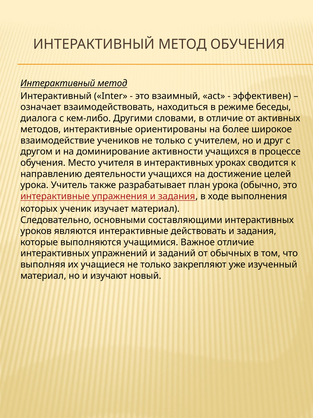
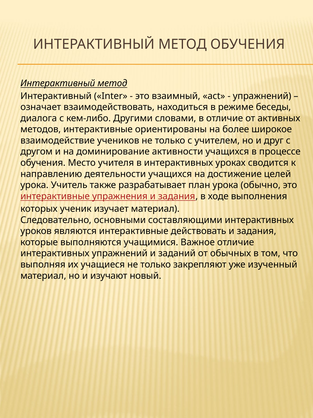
эффективен: эффективен -> упражнений (262, 96)
